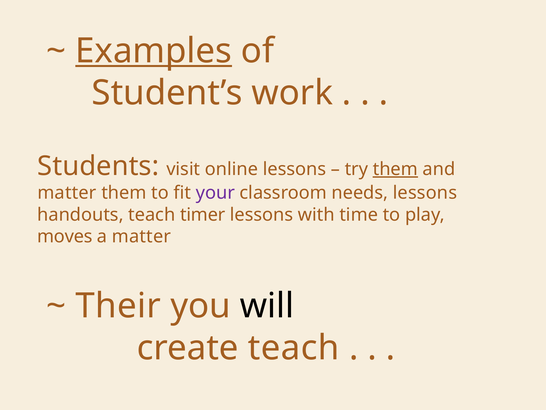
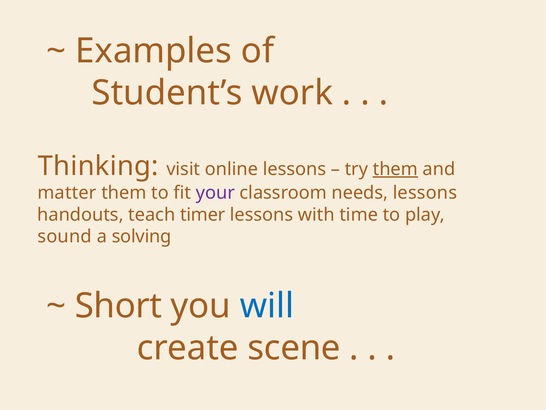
Examples underline: present -> none (154, 51)
Students: Students -> Thinking (98, 166)
moves: moves -> sound (65, 236)
a matter: matter -> solving (142, 236)
Their: Their -> Short (118, 306)
will colour: black -> blue (267, 306)
create teach: teach -> scene (294, 348)
